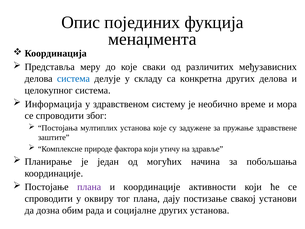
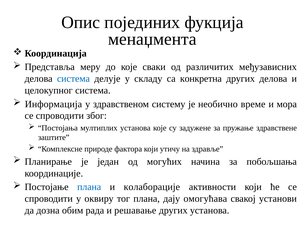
плана colour: purple -> blue (89, 187)
и координације: координације -> колаборације (152, 187)
постизање: постизање -> омогућава (205, 198)
социјалне: социјалне -> решавање (135, 210)
